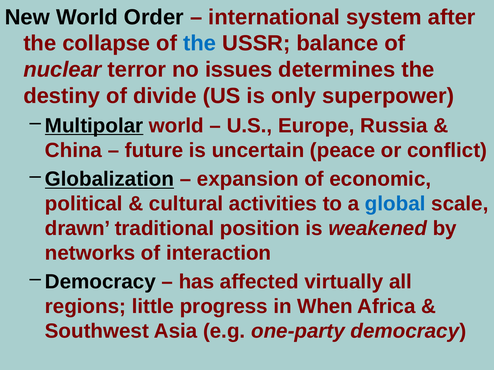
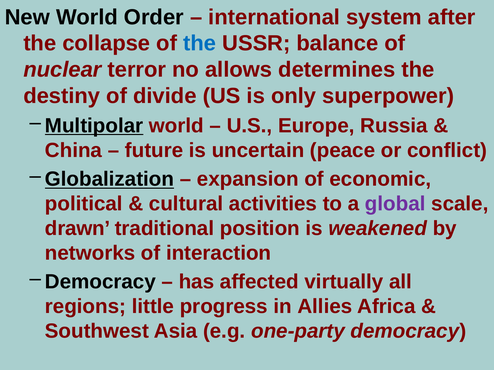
issues: issues -> allows (239, 70)
global colour: blue -> purple (395, 204)
When: When -> Allies (325, 307)
